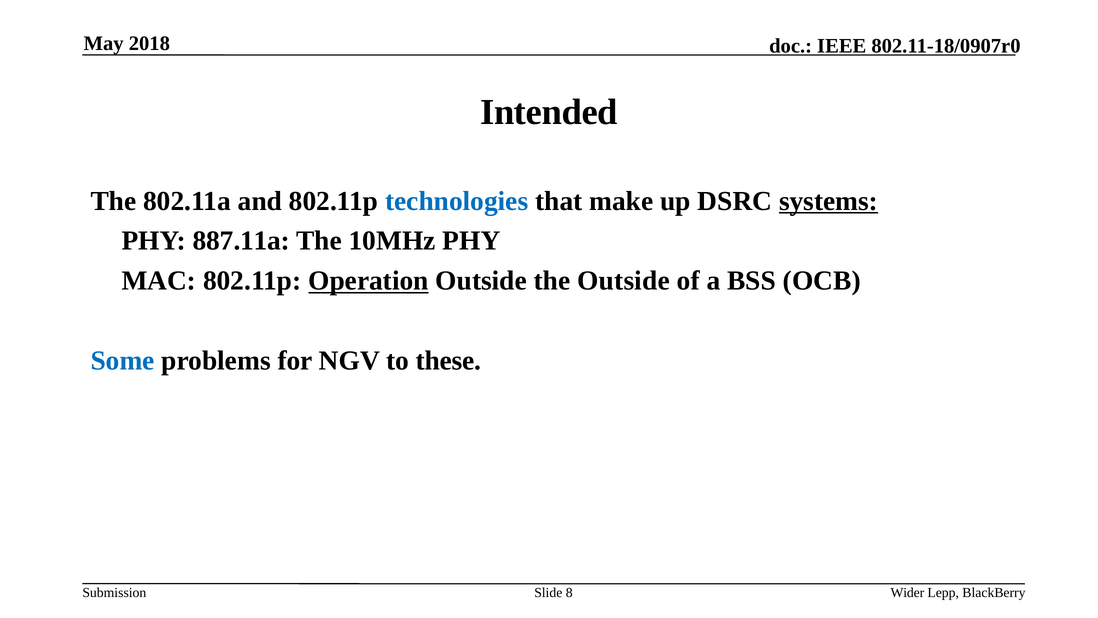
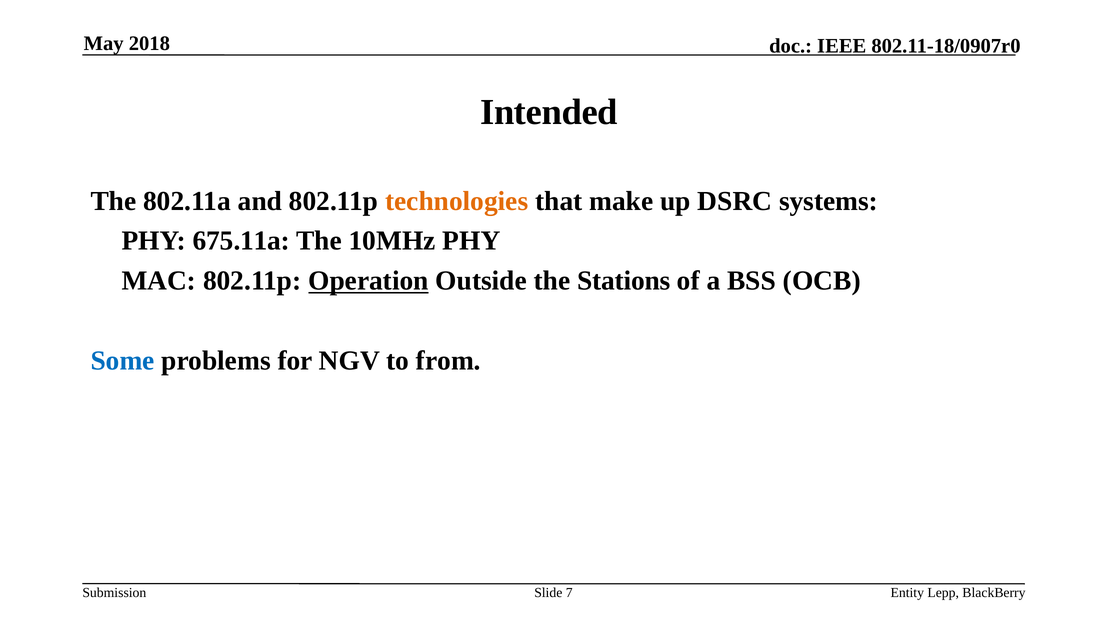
technologies colour: blue -> orange (457, 201)
systems underline: present -> none (829, 201)
887.11a: 887.11a -> 675.11a (241, 241)
the Outside: Outside -> Stations (624, 281)
these: these -> from (448, 360)
8: 8 -> 7 (569, 592)
Wider: Wider -> Entity (907, 592)
